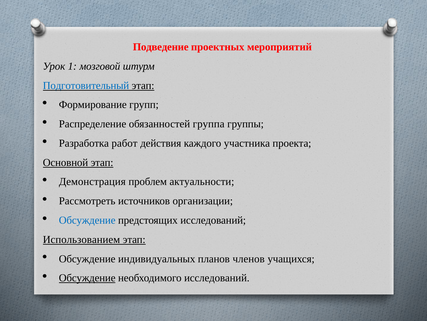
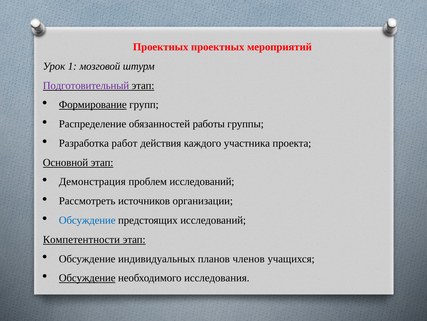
Подведение: Подведение -> Проектных (161, 47)
Подготовительный colour: blue -> purple (86, 85)
Формирование underline: none -> present (93, 105)
группа: группа -> работы (209, 124)
проблем актуальности: актуальности -> исследований (202, 181)
Использованием: Использованием -> Компетентности (81, 239)
необходимого исследований: исследований -> исследования (217, 277)
